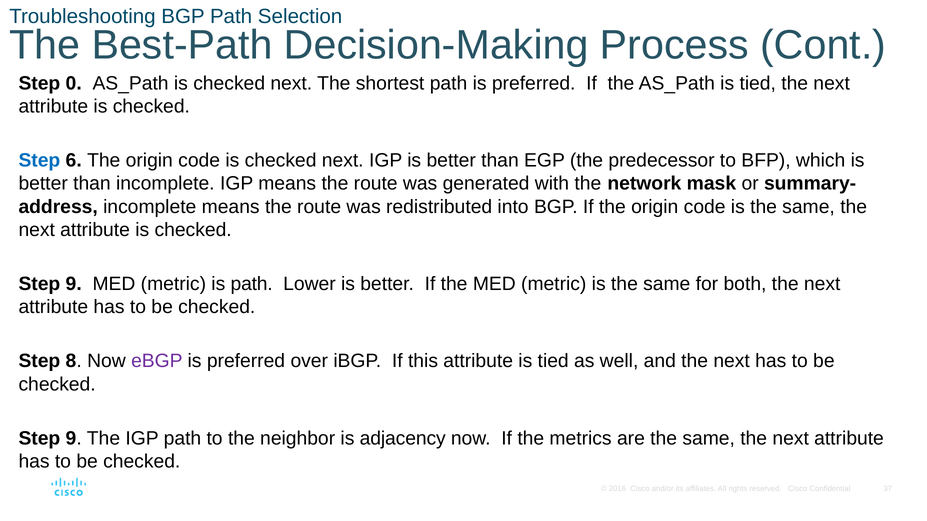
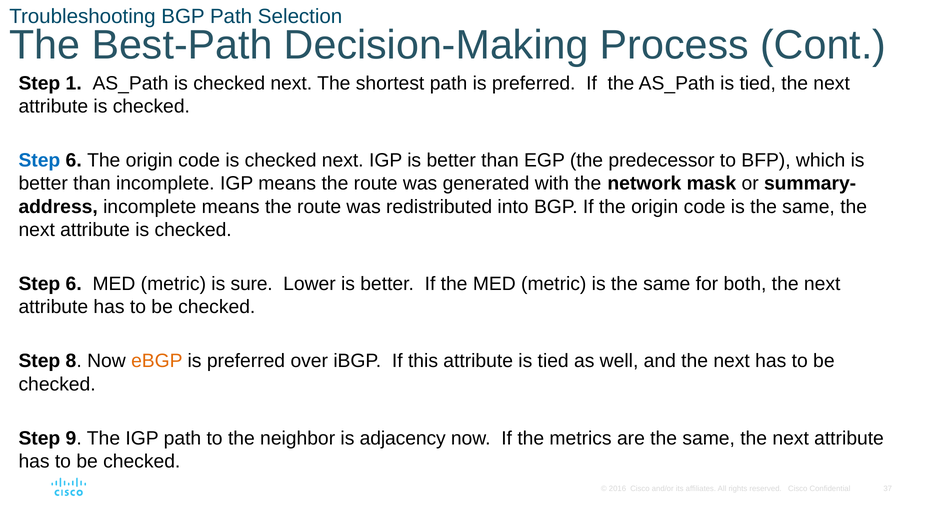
0: 0 -> 1 (74, 83)
9: 9 -> 6 (74, 284)
is path: path -> sure (252, 284)
eBGP colour: purple -> orange (157, 361)
